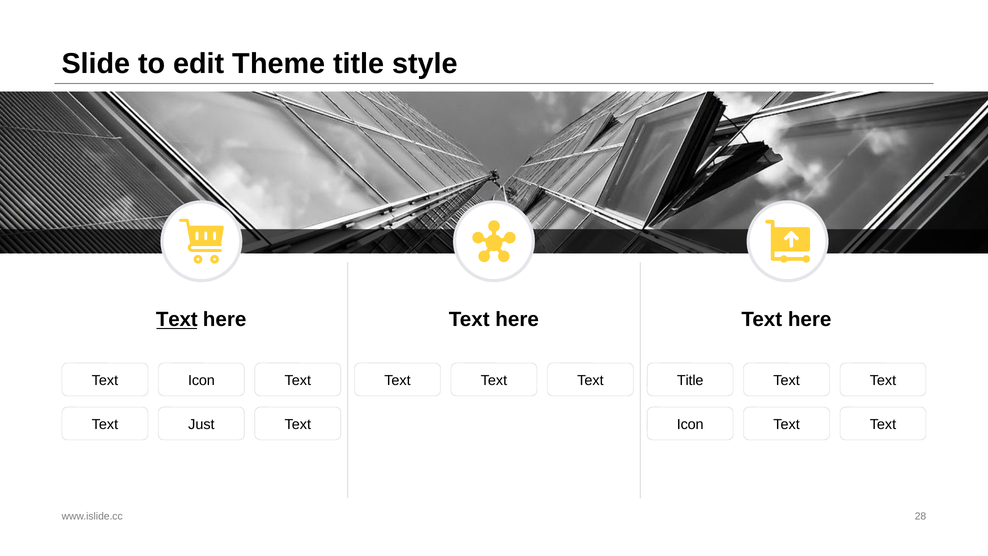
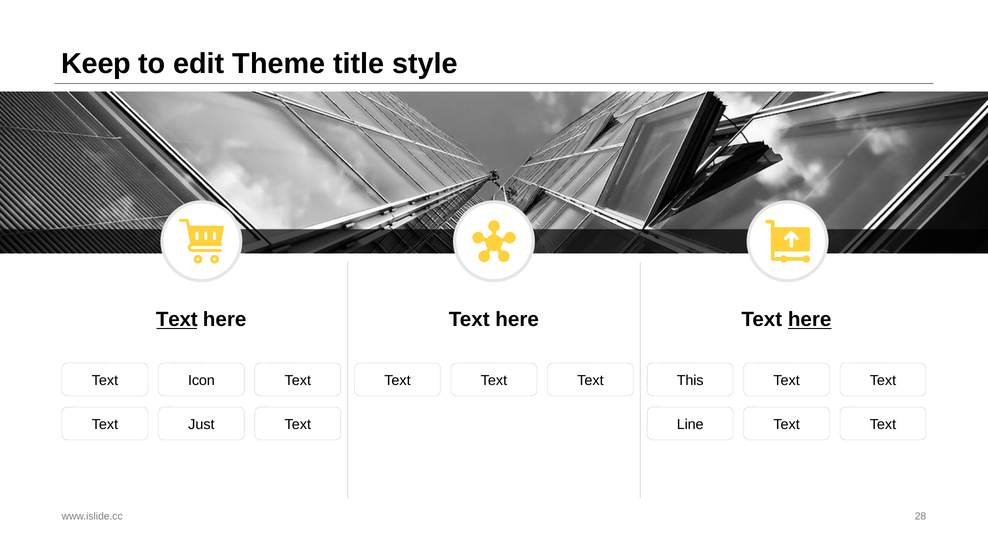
Slide: Slide -> Keep (96, 64)
here underline: none -> present (810, 319)
Text Title: Title -> This (690, 380)
Icon: Icon -> Line (690, 424)
